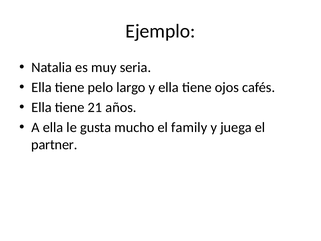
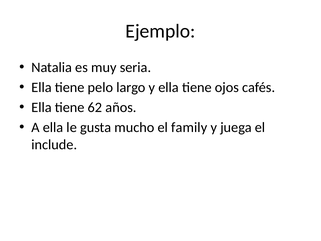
21: 21 -> 62 (95, 107)
partner: partner -> include (54, 144)
